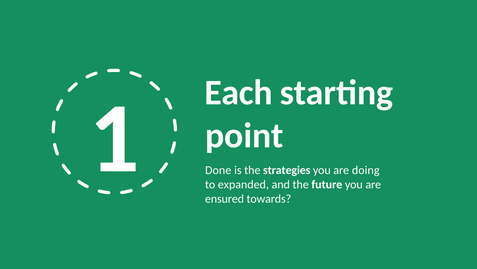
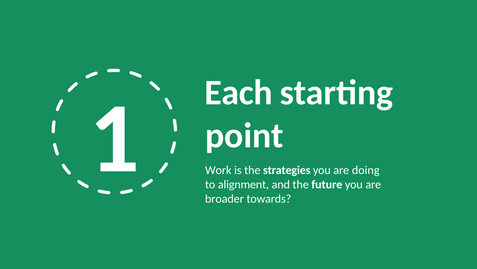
Done: Done -> Work (218, 170)
expanded: expanded -> alignment (243, 184)
ensured: ensured -> broader (224, 198)
